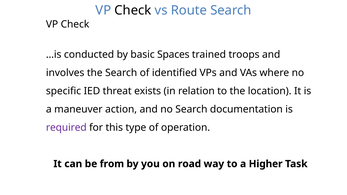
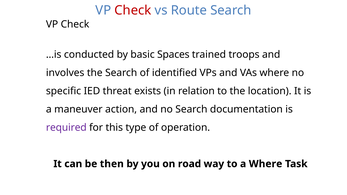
Check colour: black -> red (133, 10)
from: from -> then (112, 164)
a Higher: Higher -> Where (266, 164)
